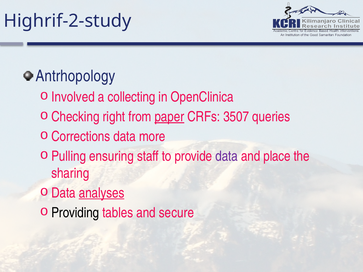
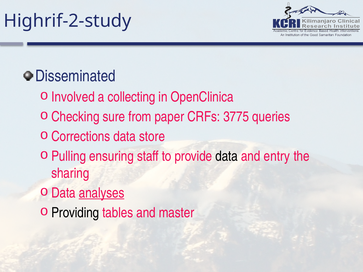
Antrhopology: Antrhopology -> Disseminated (75, 76)
right: right -> sure (114, 117)
paper underline: present -> none (169, 117)
3507: 3507 -> 3775 (236, 117)
more: more -> store (152, 137)
data colour: purple -> black (227, 156)
place: place -> entry (277, 156)
secure: secure -> master (177, 213)
